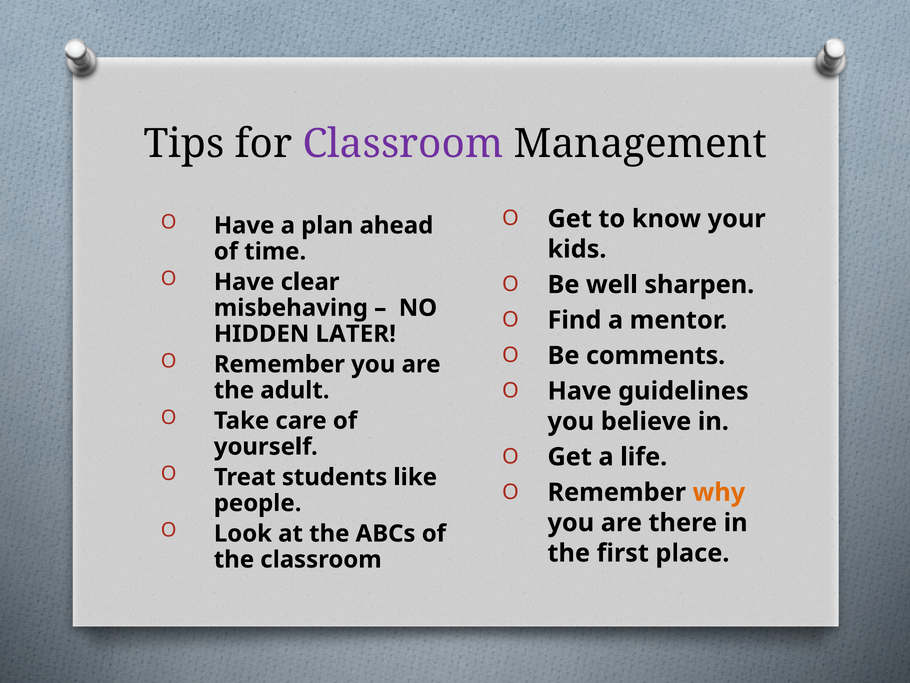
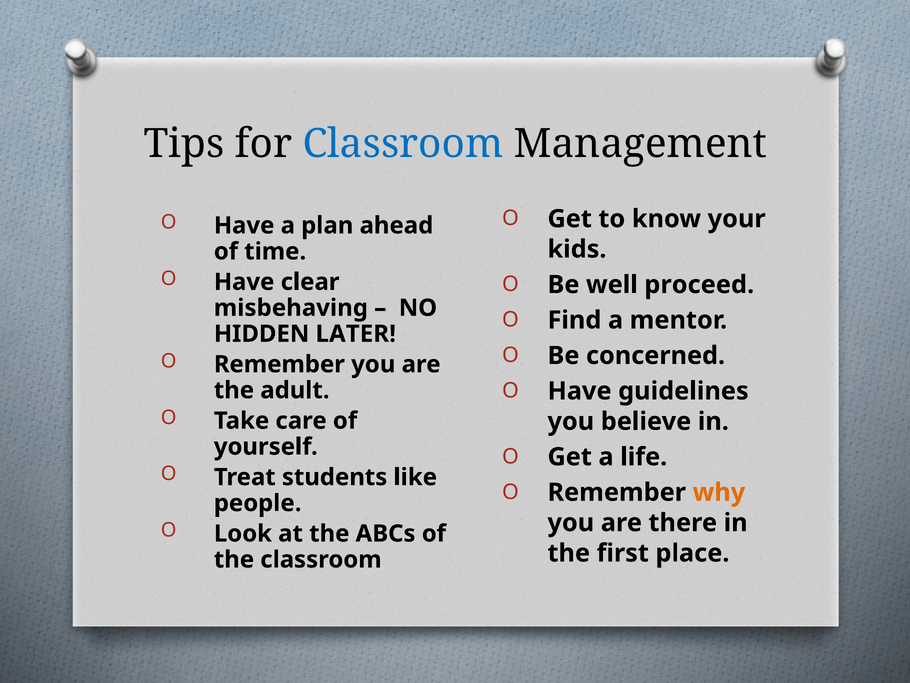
Classroom colour: purple -> blue (403, 144)
sharpen: sharpen -> proceed (699, 285)
comments: comments -> concerned (656, 355)
